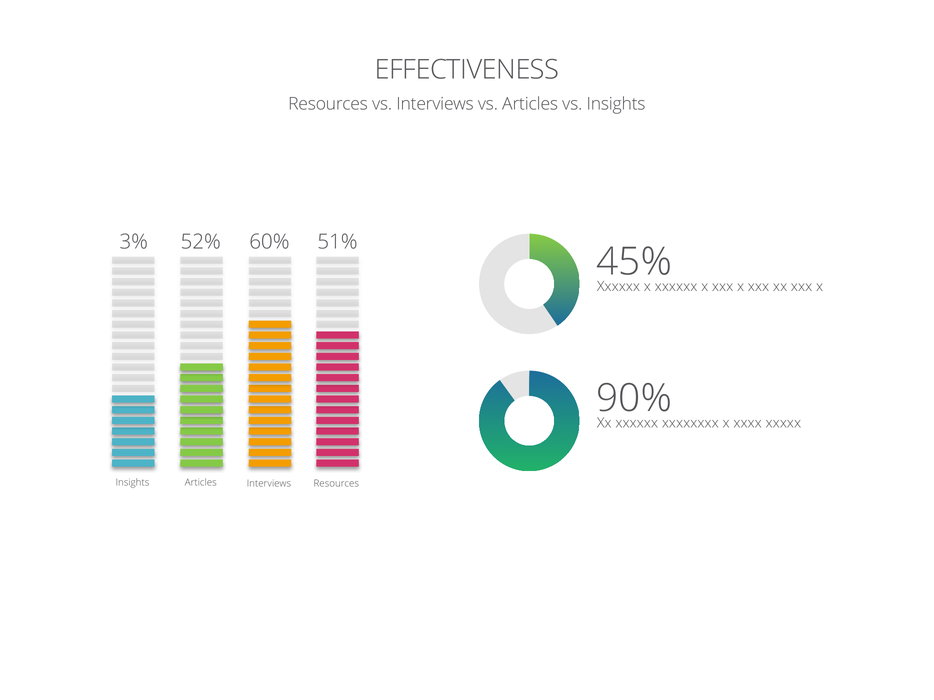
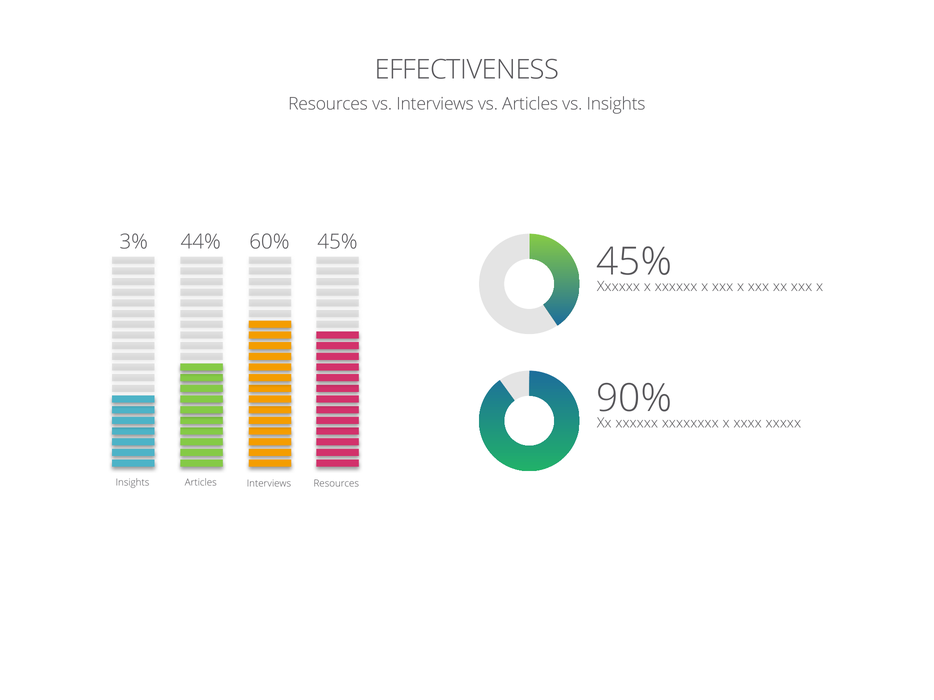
52%: 52% -> 44% (201, 242)
60% 51%: 51% -> 45% (337, 242)
